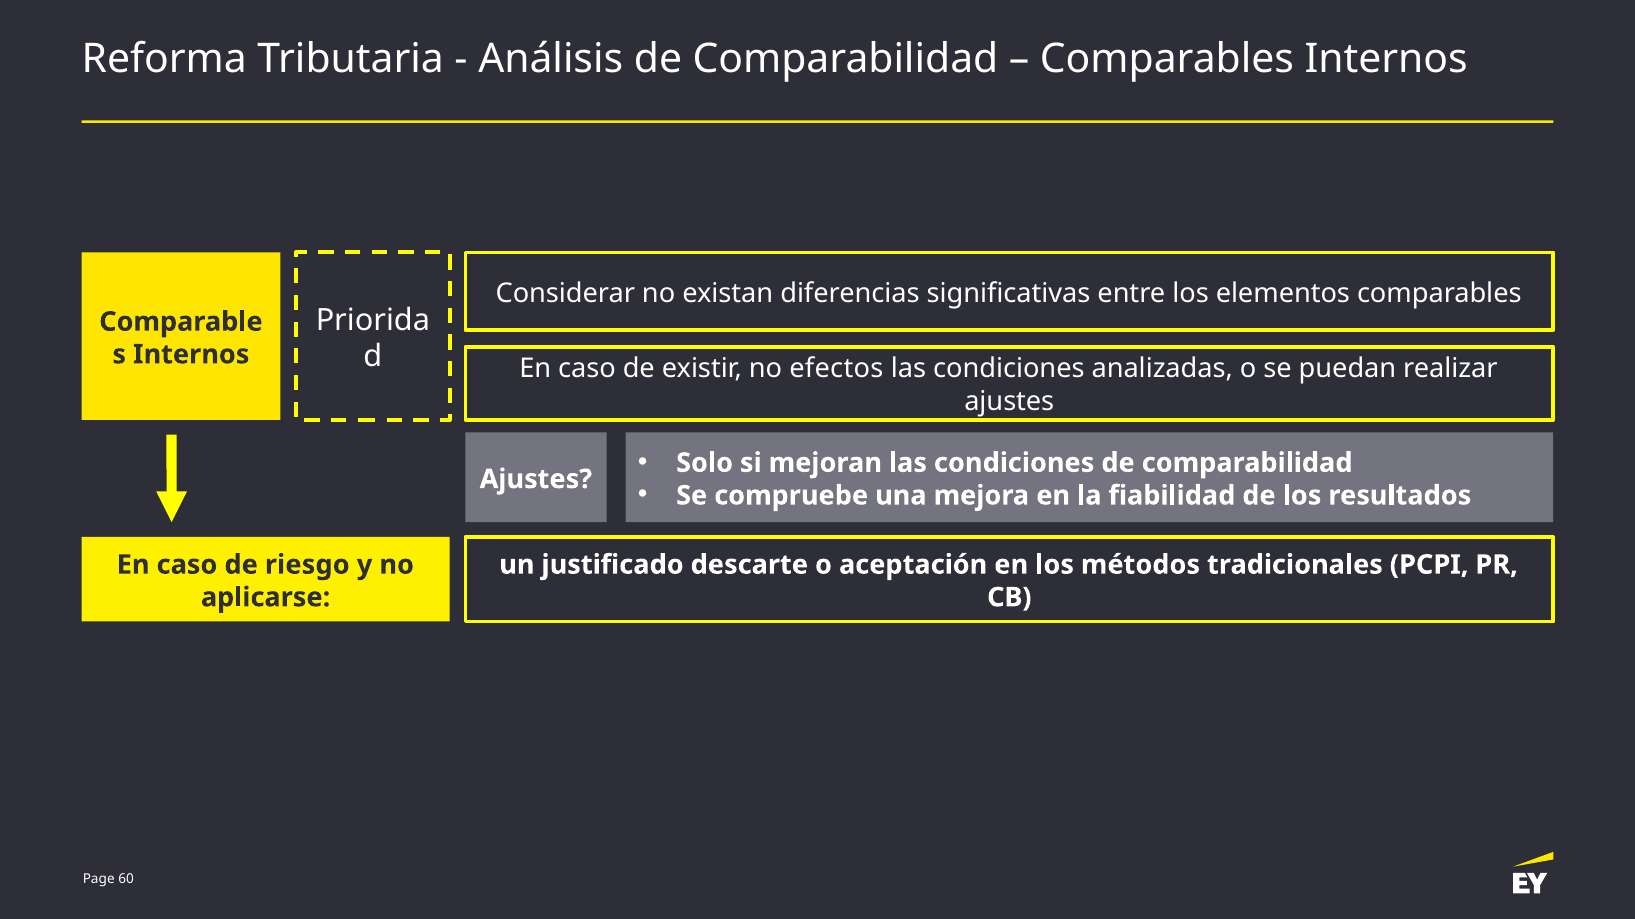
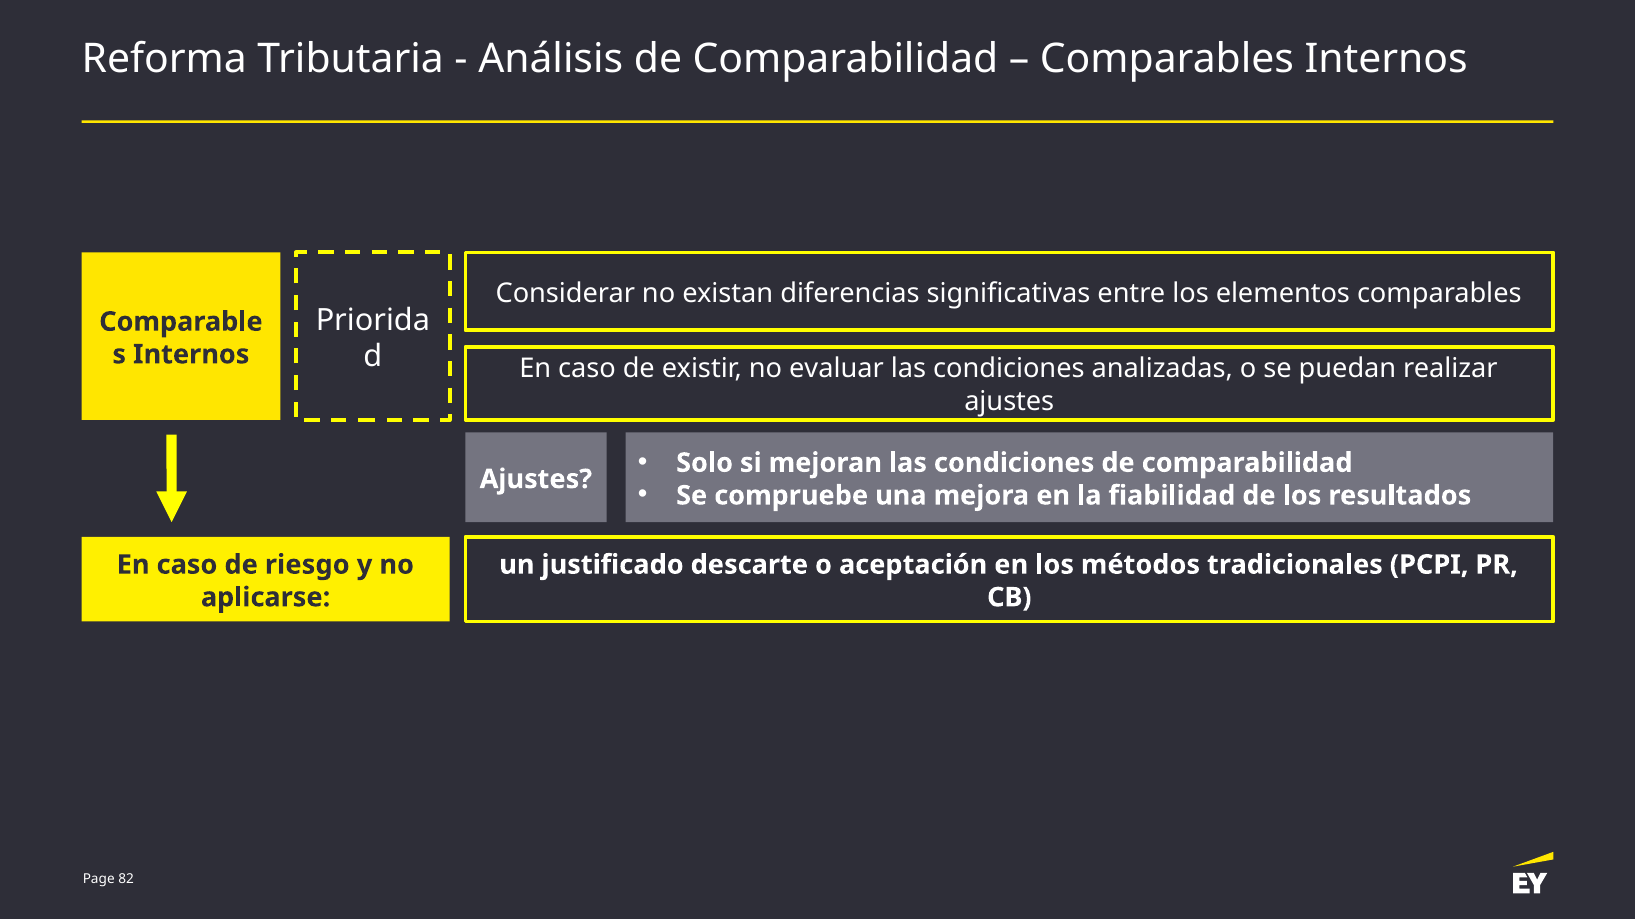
efectos: efectos -> evaluar (837, 369)
60: 60 -> 82 (126, 879)
